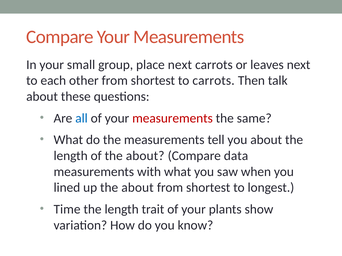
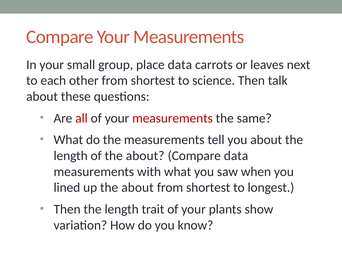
place next: next -> data (180, 65)
to carrots: carrots -> science (214, 81)
all colour: blue -> red (81, 118)
Time: Time -> Then (67, 210)
